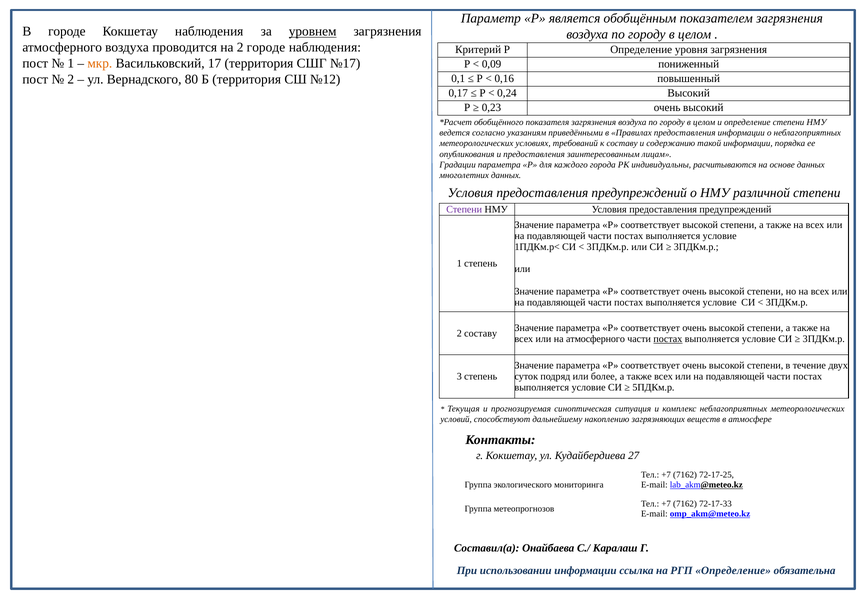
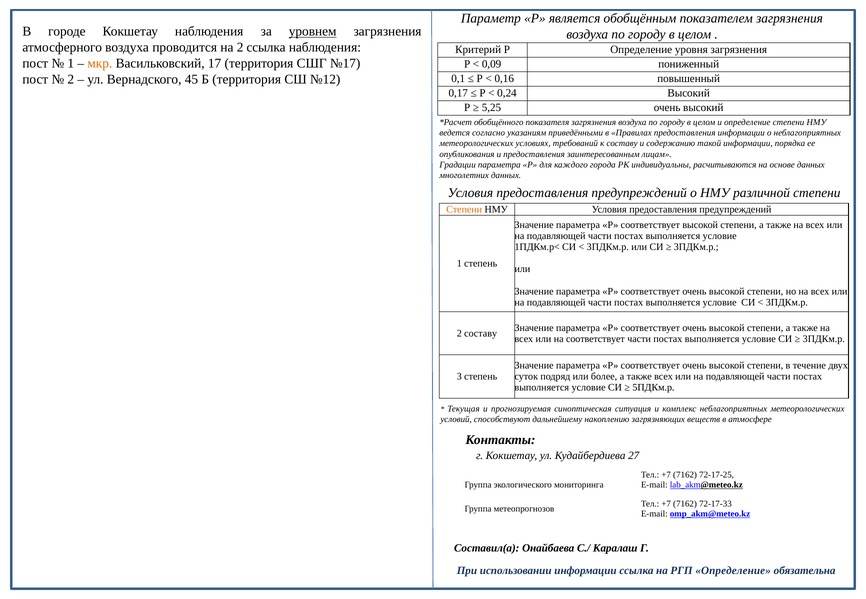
2 городе: городе -> ссылка (266, 48)
80: 80 -> 45 (191, 80)
0,23: 0,23 -> 5,25 (491, 108)
Степени colour: purple -> orange (464, 210)
на атмосферного: атмосферного -> соответствует (595, 339)
постах underline: present -> none (668, 339)
